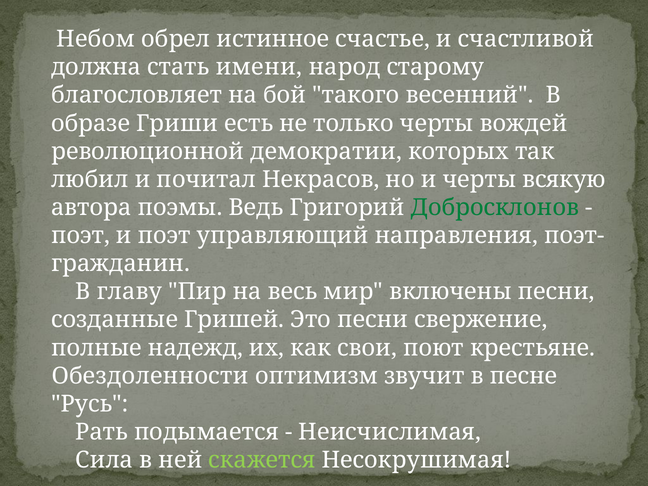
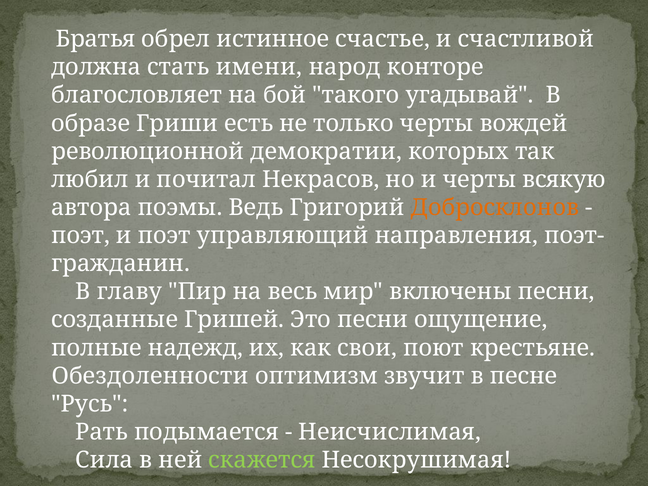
Небом: Небом -> Братья (96, 39)
старому: старому -> конторе (435, 67)
весенний: весенний -> угадывай (470, 95)
Добросклонов colour: green -> orange (495, 207)
свержение: свержение -> ощущение (481, 320)
